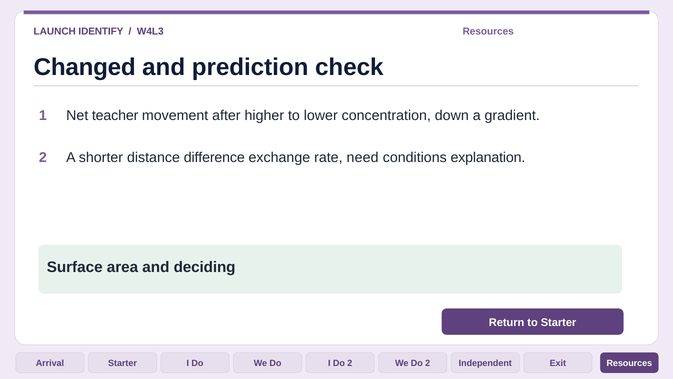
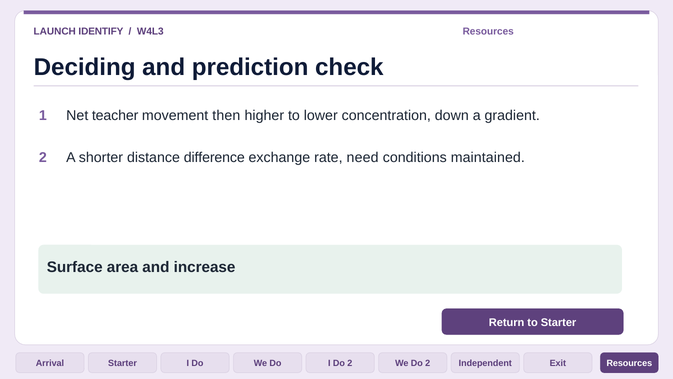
Changed: Changed -> Deciding (85, 67)
after: after -> then (226, 115)
explanation: explanation -> maintained (488, 157)
deciding: deciding -> increase (205, 267)
